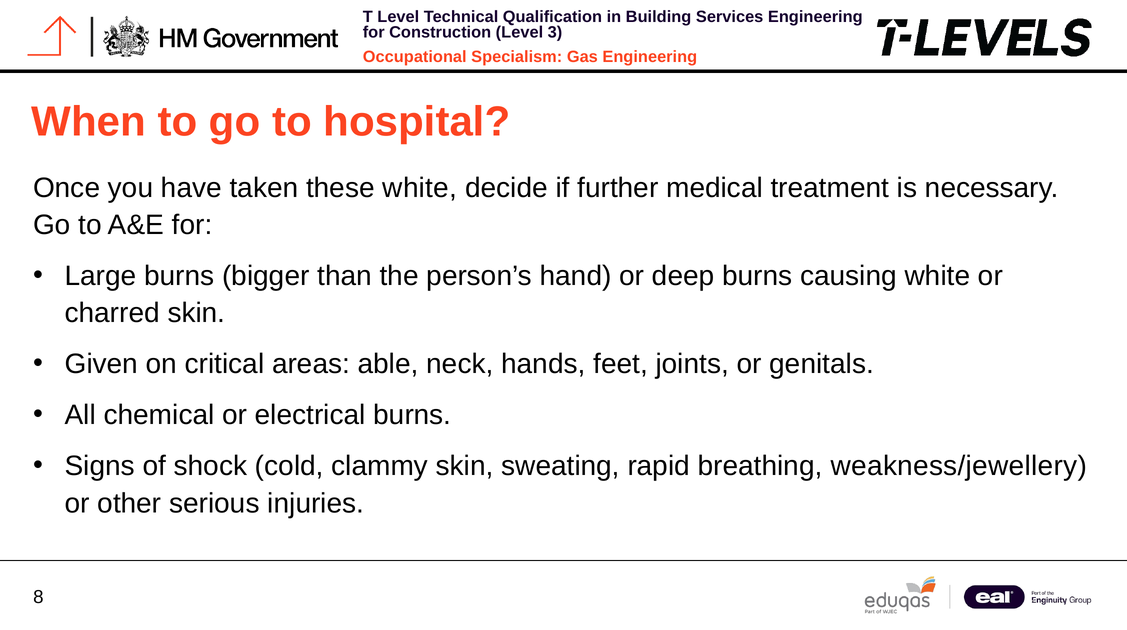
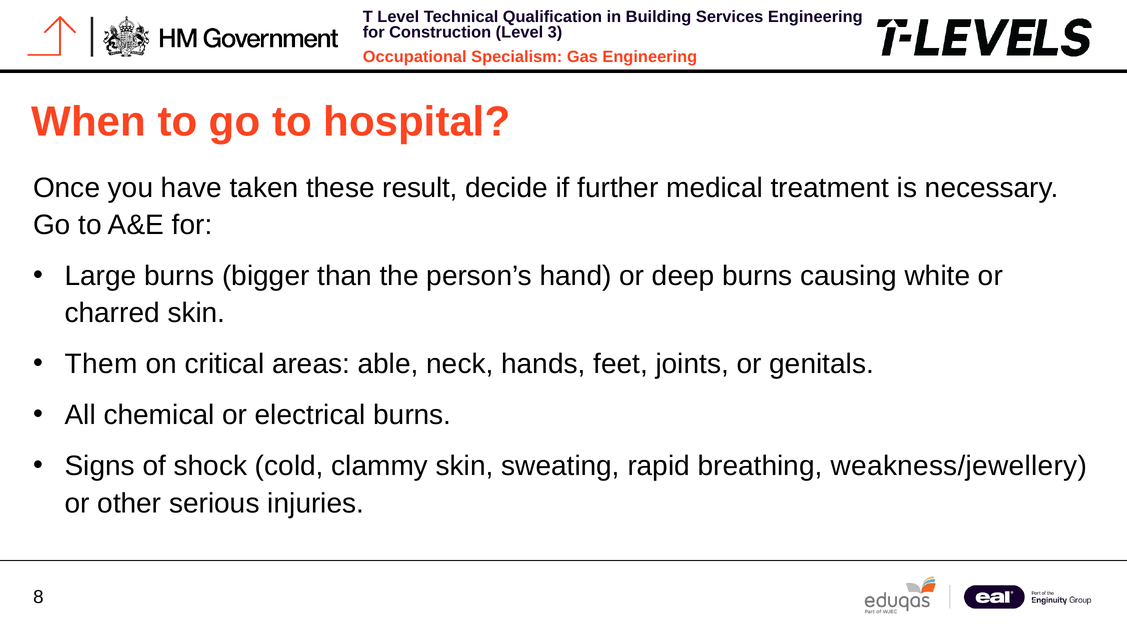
these white: white -> result (420, 188)
Given: Given -> Them (101, 364)
